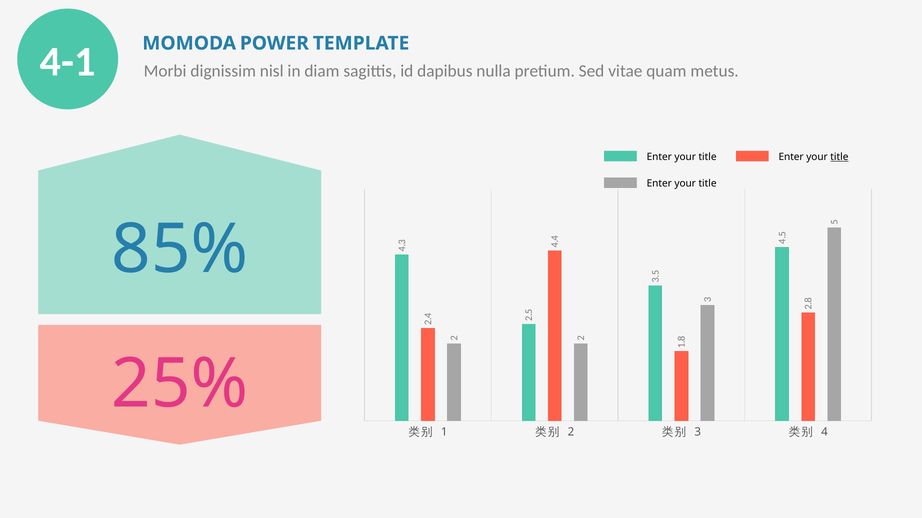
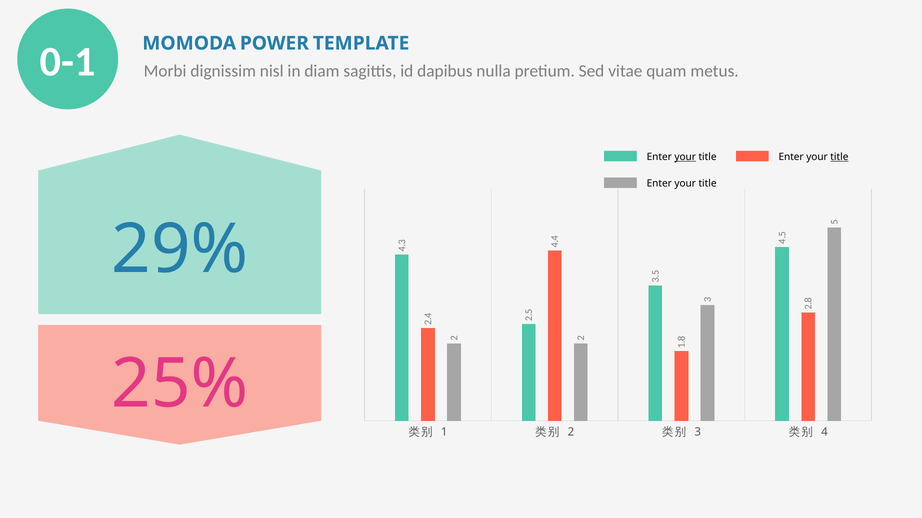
4-1: 4-1 -> 0-1 (68, 62)
your underline: none -> present (685, 157)
85%: 85% -> 29% (180, 250)
